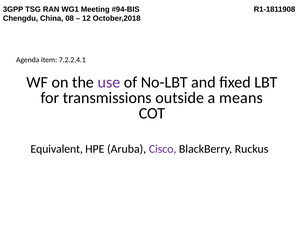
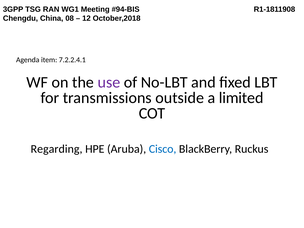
means: means -> limited (241, 98)
Equivalent: Equivalent -> Regarding (57, 149)
Cisco colour: purple -> blue (163, 149)
